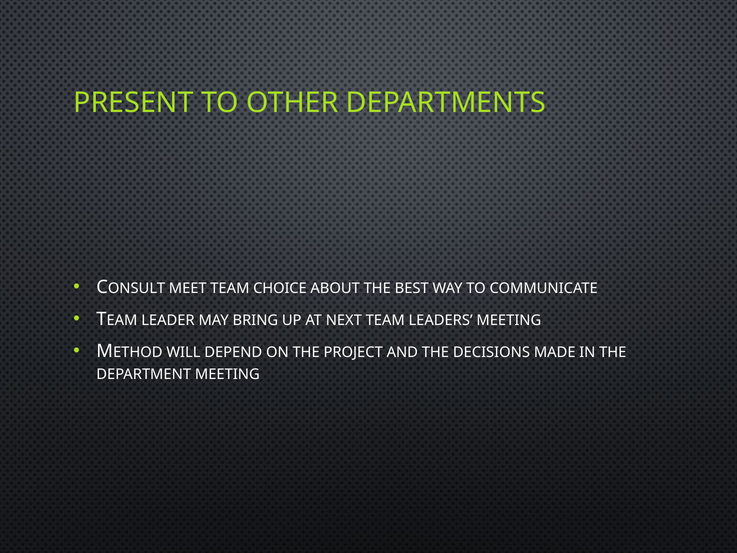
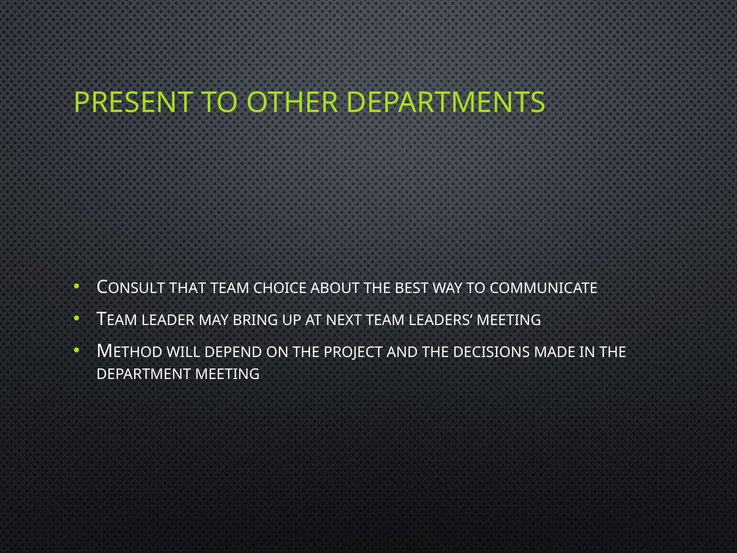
MEET: MEET -> THAT (188, 288)
